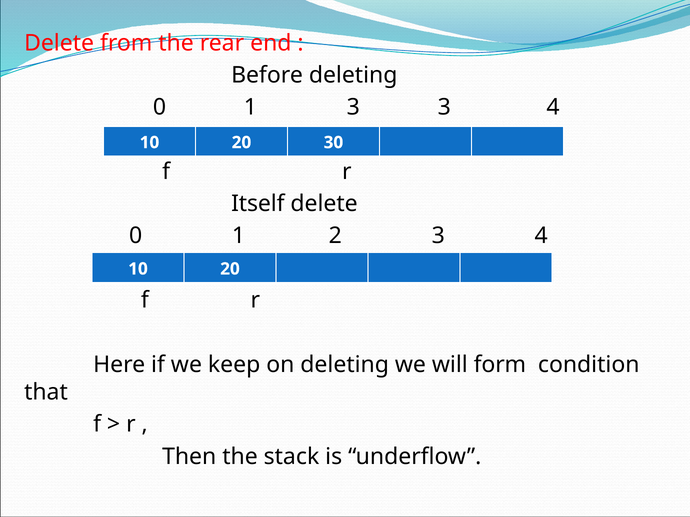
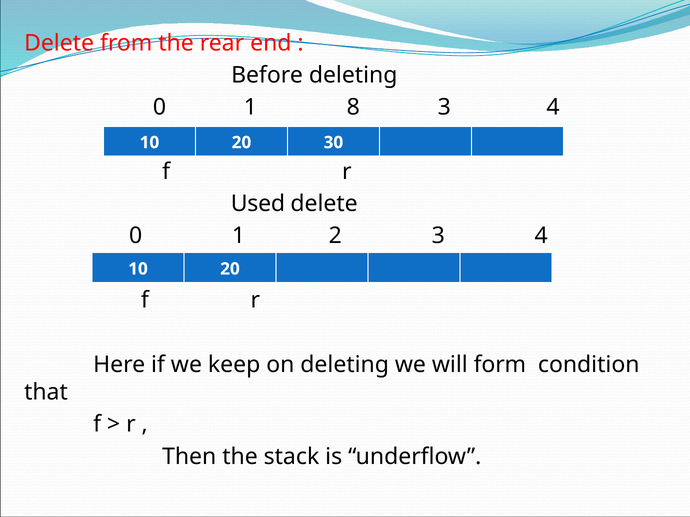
1 3: 3 -> 8 (353, 107)
Itself: Itself -> Used (258, 204)
